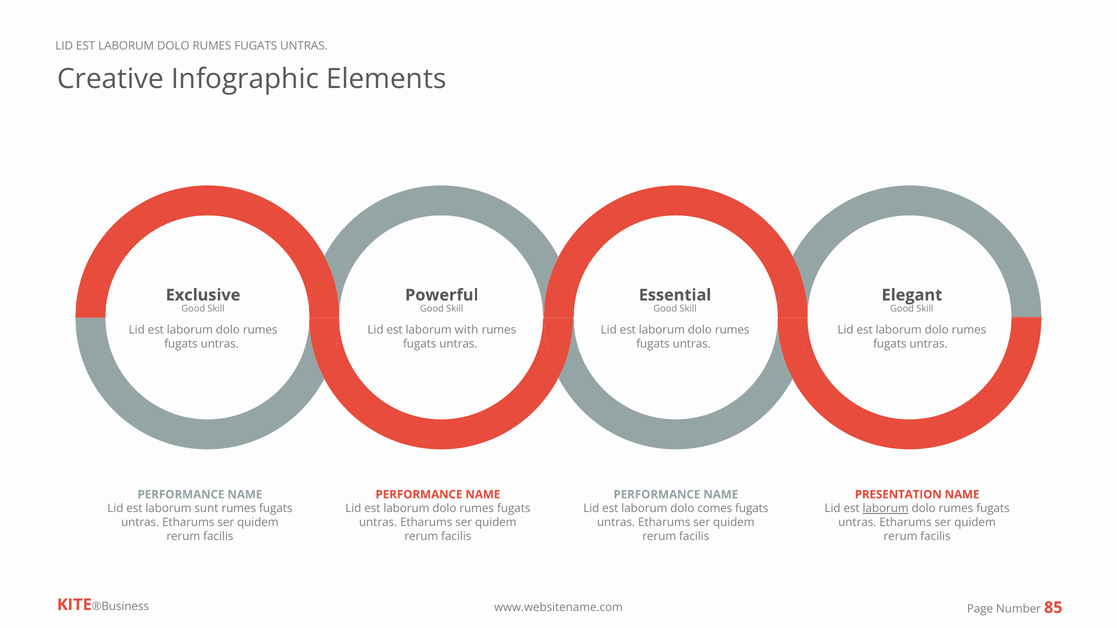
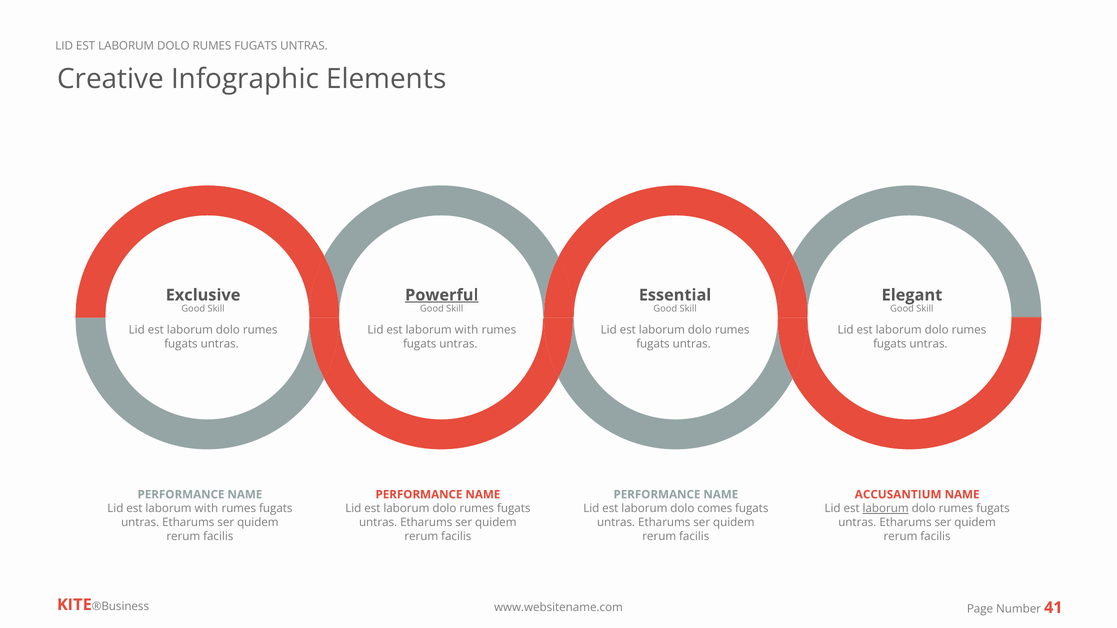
Powerful underline: none -> present (442, 295)
PRESENTATION: PRESENTATION -> ACCUSANTIUM (898, 495)
sunt: sunt -> with (206, 509)
85: 85 -> 41 (1053, 608)
